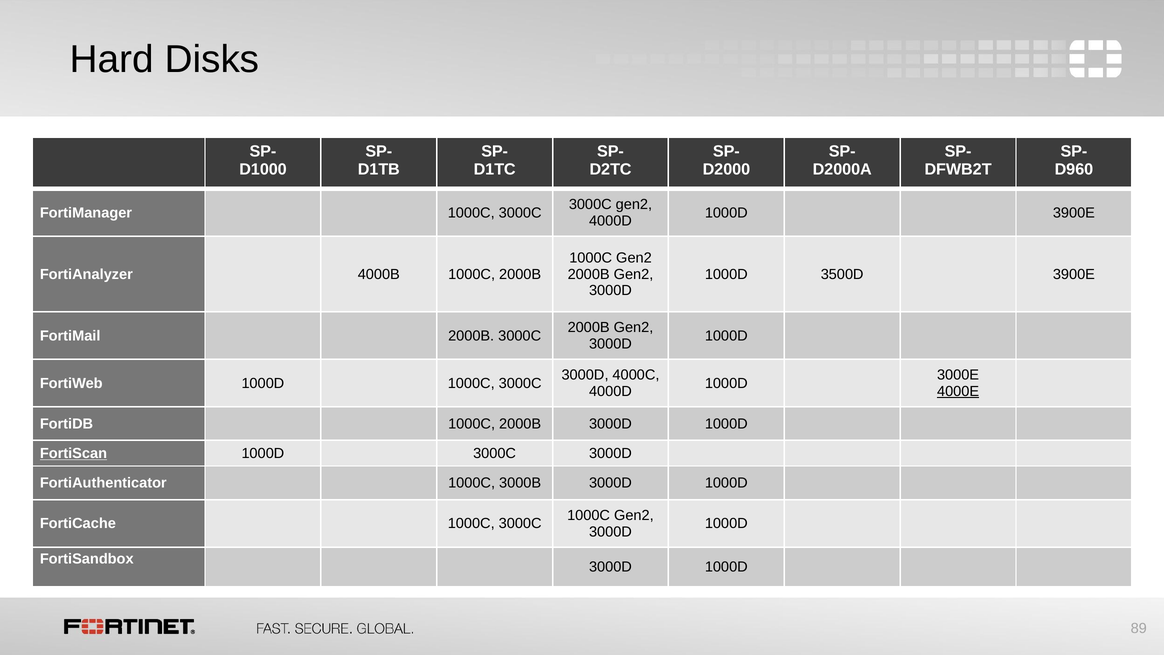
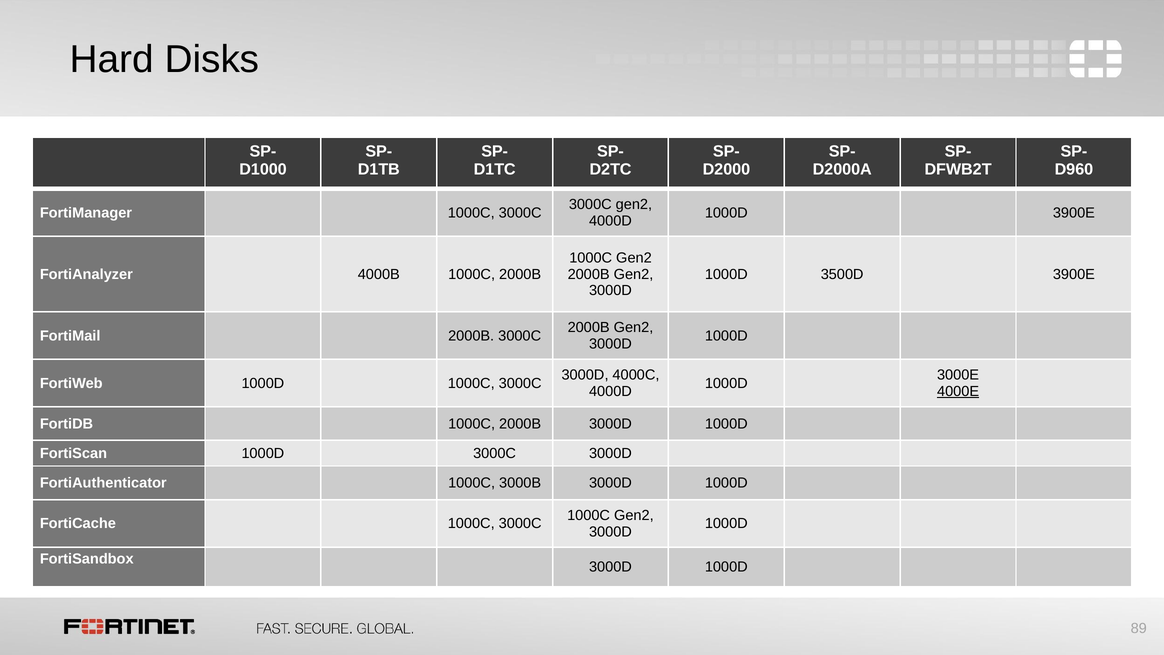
FortiScan underline: present -> none (73, 453)
